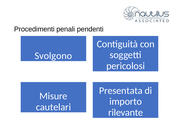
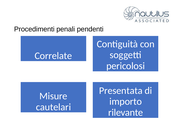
Svolgono: Svolgono -> Correlate (53, 55)
